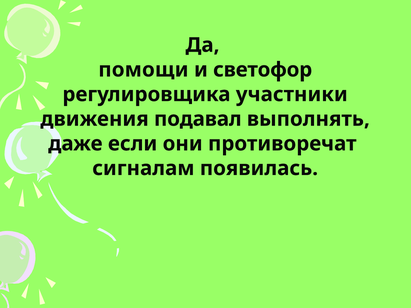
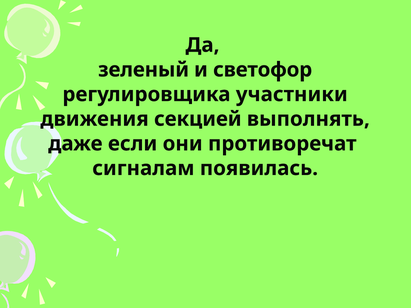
помощи: помощи -> зеленый (144, 70)
подавал: подавал -> секцией (198, 119)
